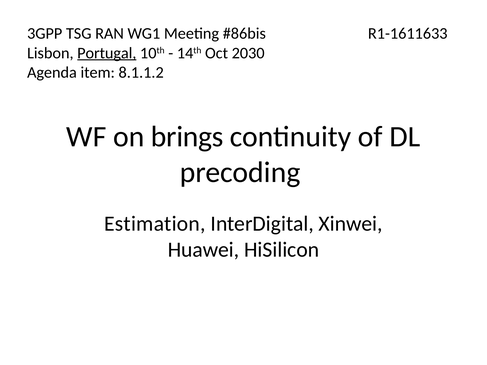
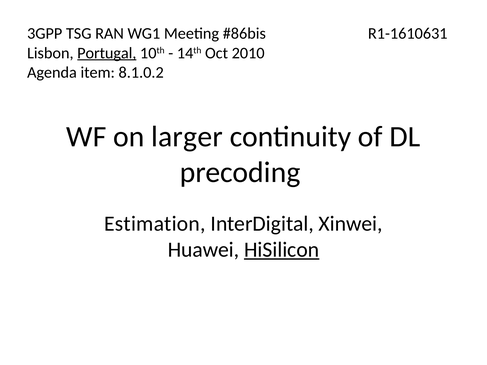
R1-1611633: R1-1611633 -> R1-1610631 (408, 34)
2030: 2030 -> 2010 (248, 53)
8.1.1.2: 8.1.1.2 -> 8.1.0.2 (141, 73)
brings: brings -> larger (187, 137)
HiSilicon underline: none -> present (282, 250)
